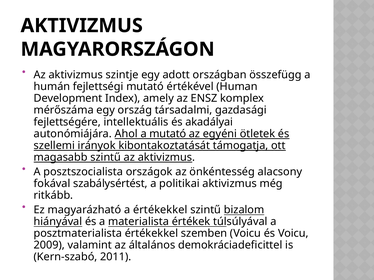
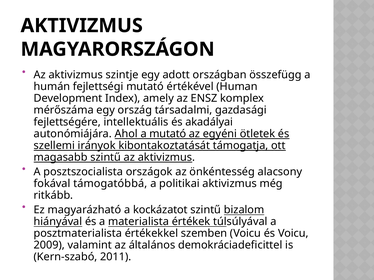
szabálysértést: szabálysértést -> támogatóbbá (110, 184)
a értékekkel: értékekkel -> kockázatot (160, 210)
